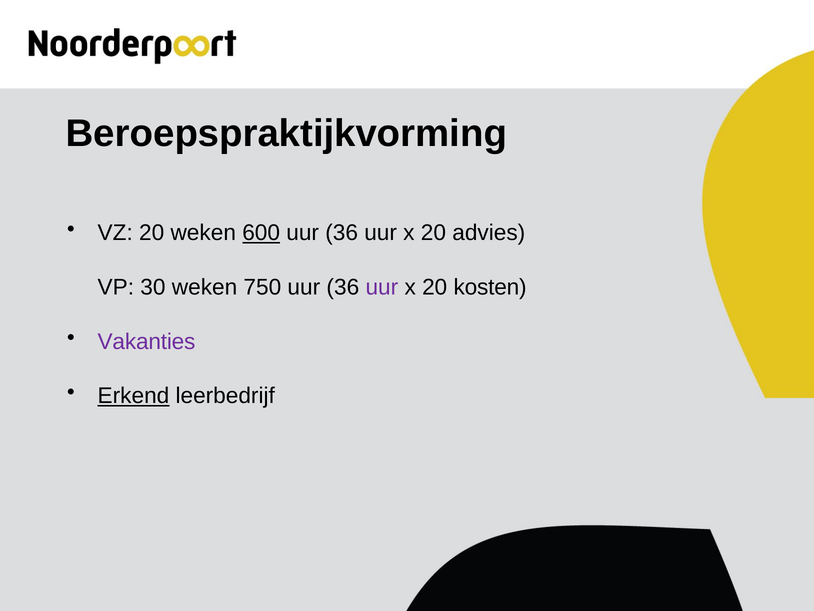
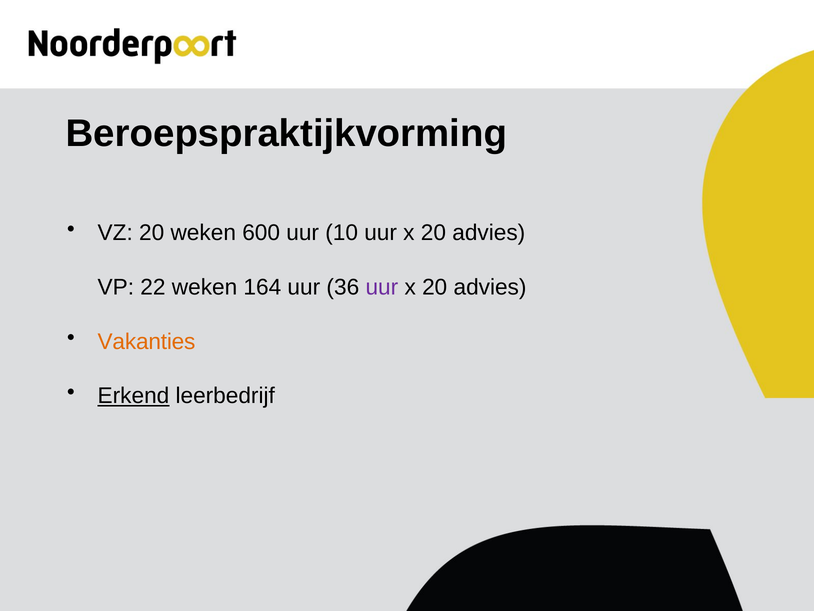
600 underline: present -> none (261, 233)
36: 36 -> 10 (342, 233)
30: 30 -> 22 (153, 287)
750: 750 -> 164 (262, 287)
kosten: kosten -> advies (490, 287)
Vakanties colour: purple -> orange (147, 341)
